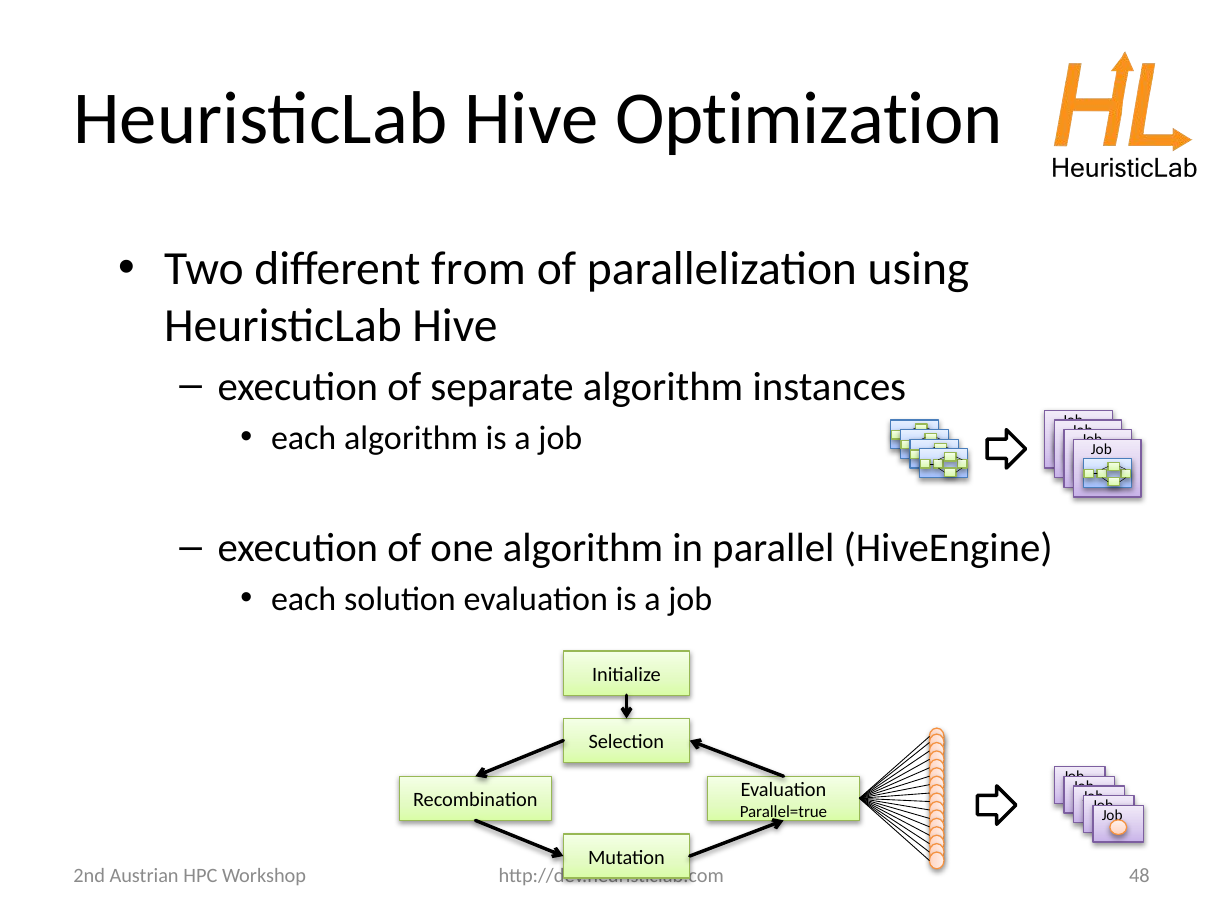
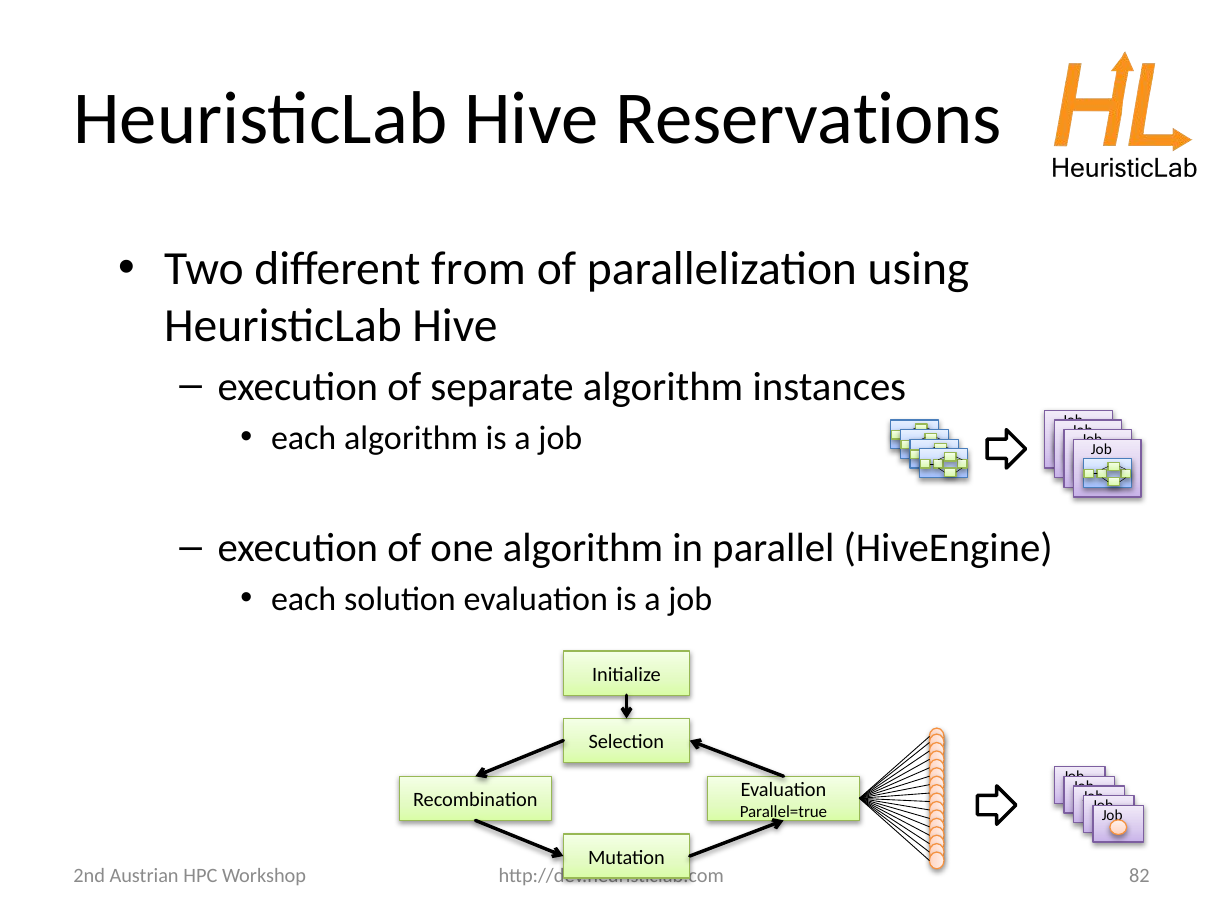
Optimization: Optimization -> Reservations (809, 118)
48: 48 -> 82 (1139, 876)
